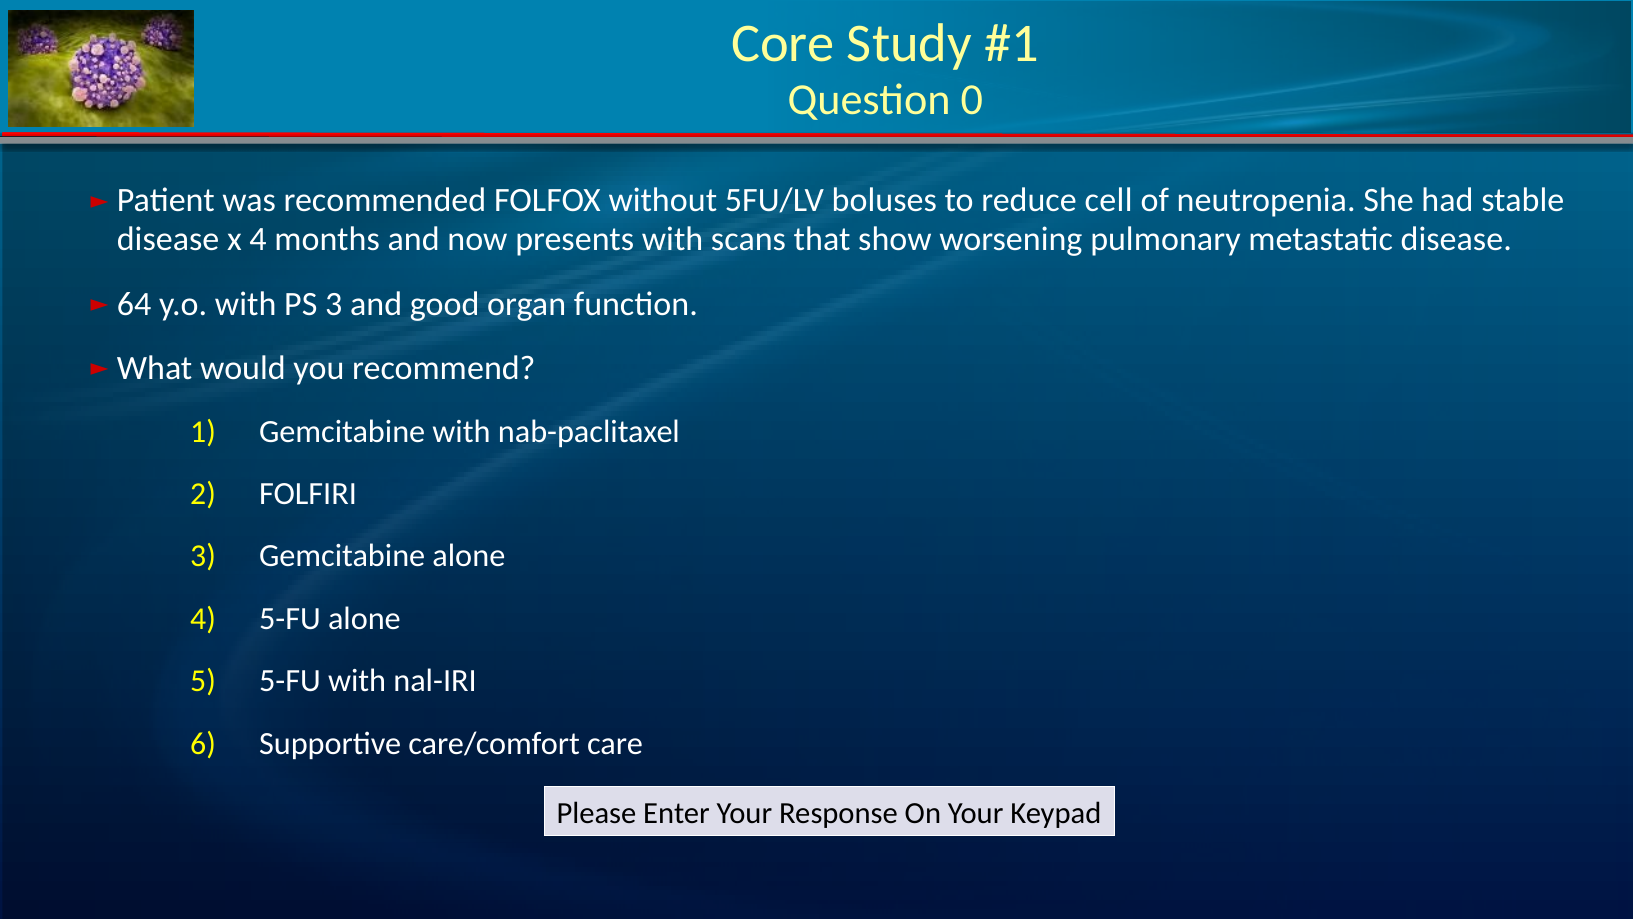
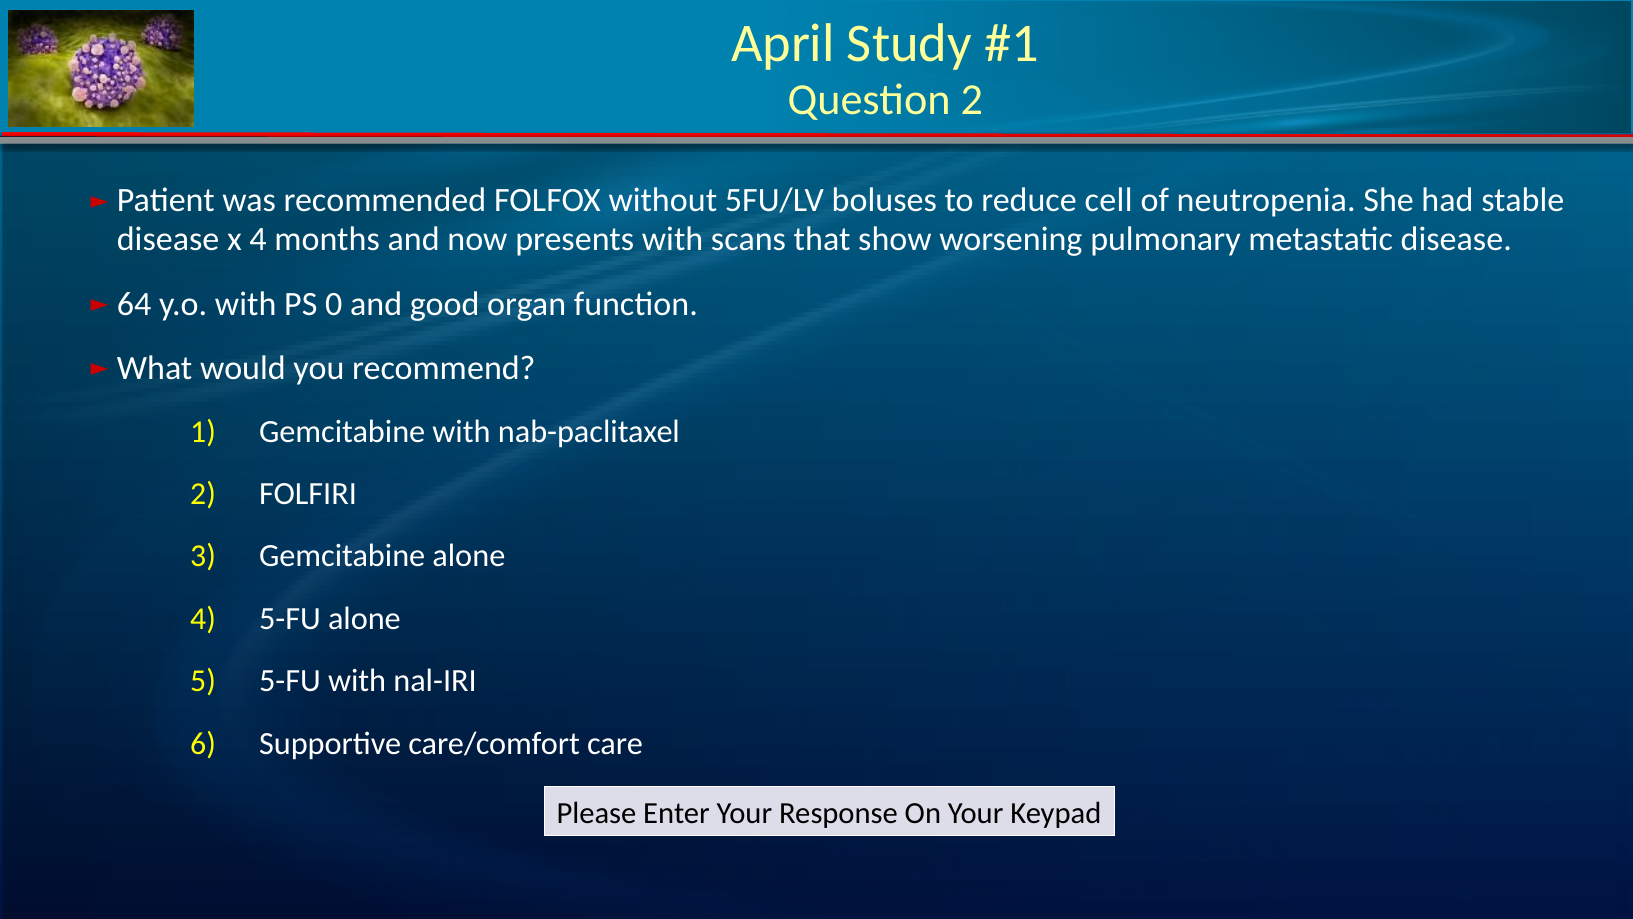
Core: Core -> April (783, 44)
Question 0: 0 -> 2 (972, 100)
PS 3: 3 -> 0 (334, 304)
